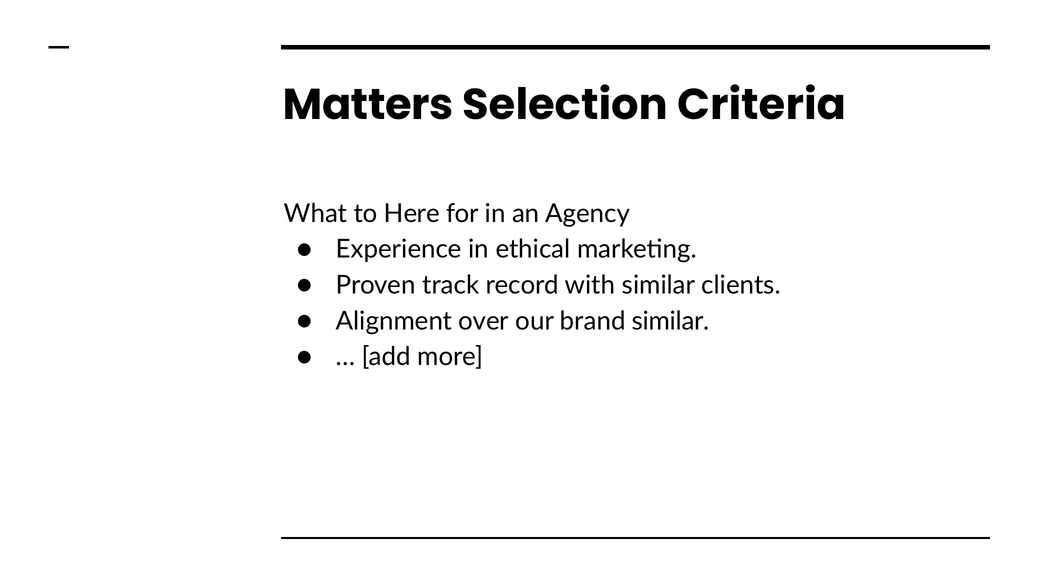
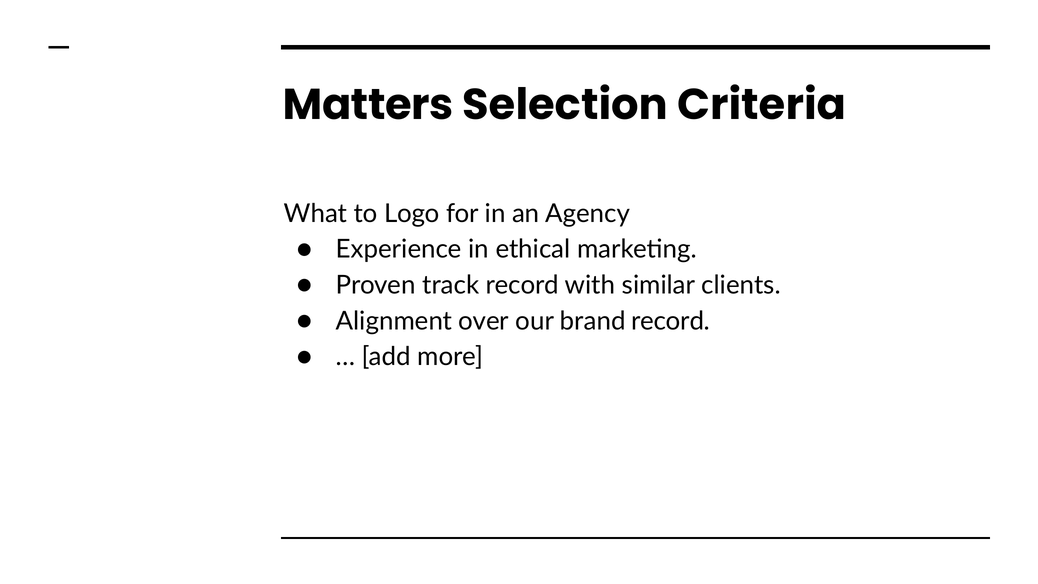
Here: Here -> Logo (412, 214)
brand similar: similar -> record (671, 321)
